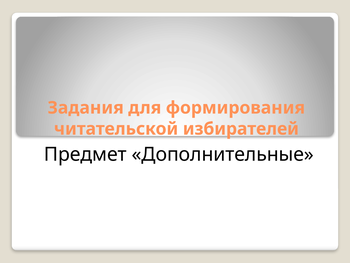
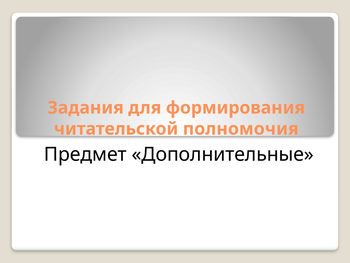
избирателей: избирателей -> полномочия (241, 129)
